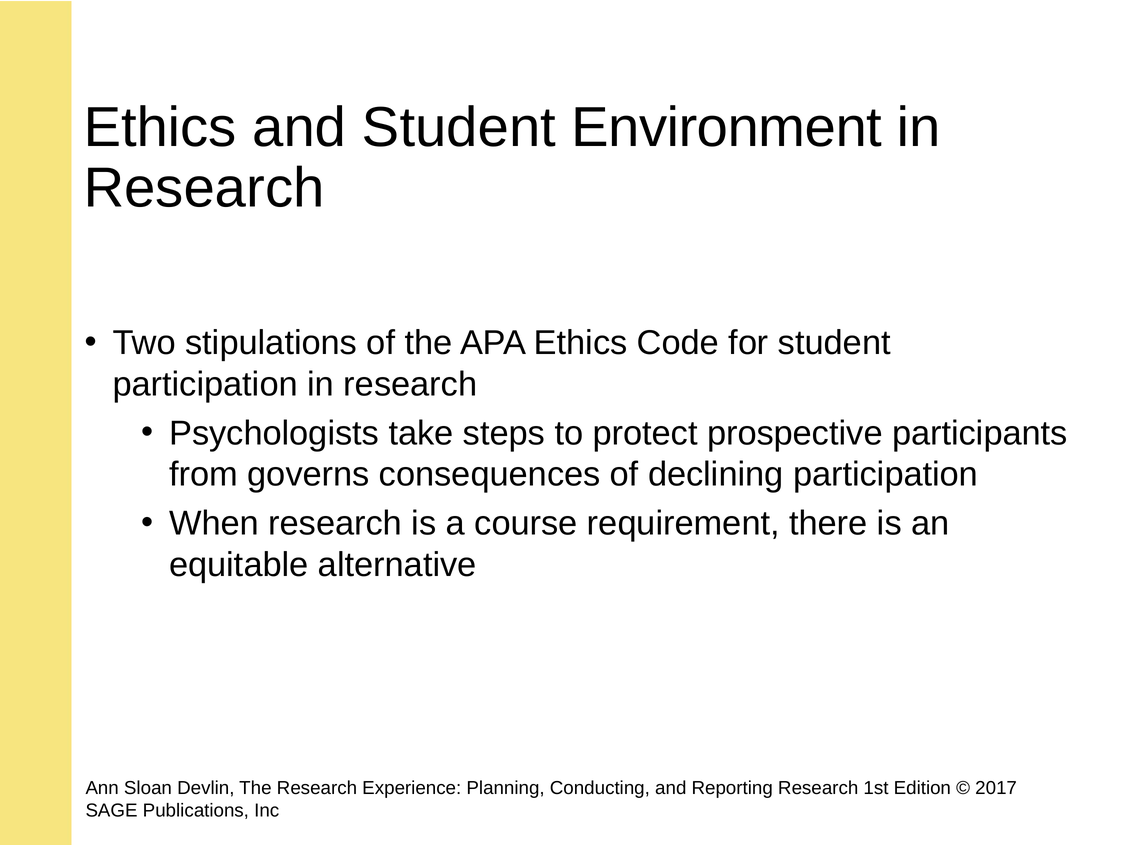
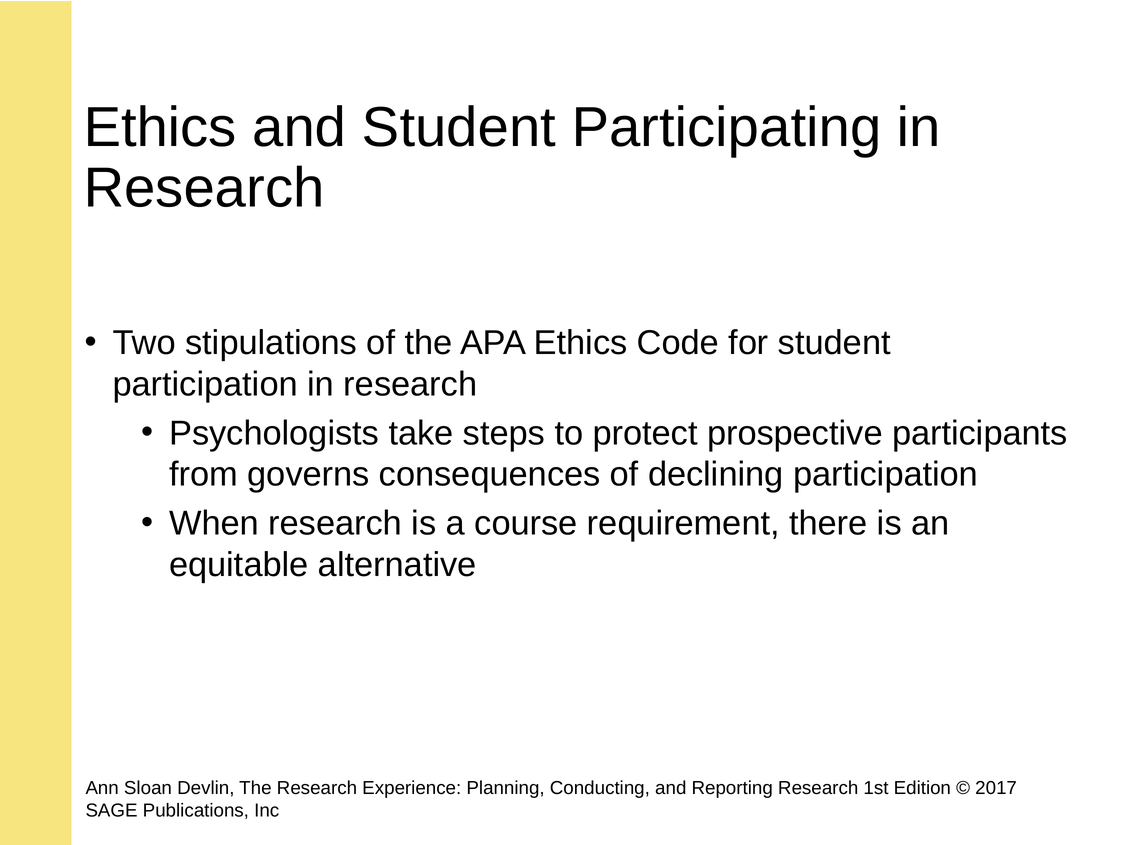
Environment: Environment -> Participating (726, 128)
